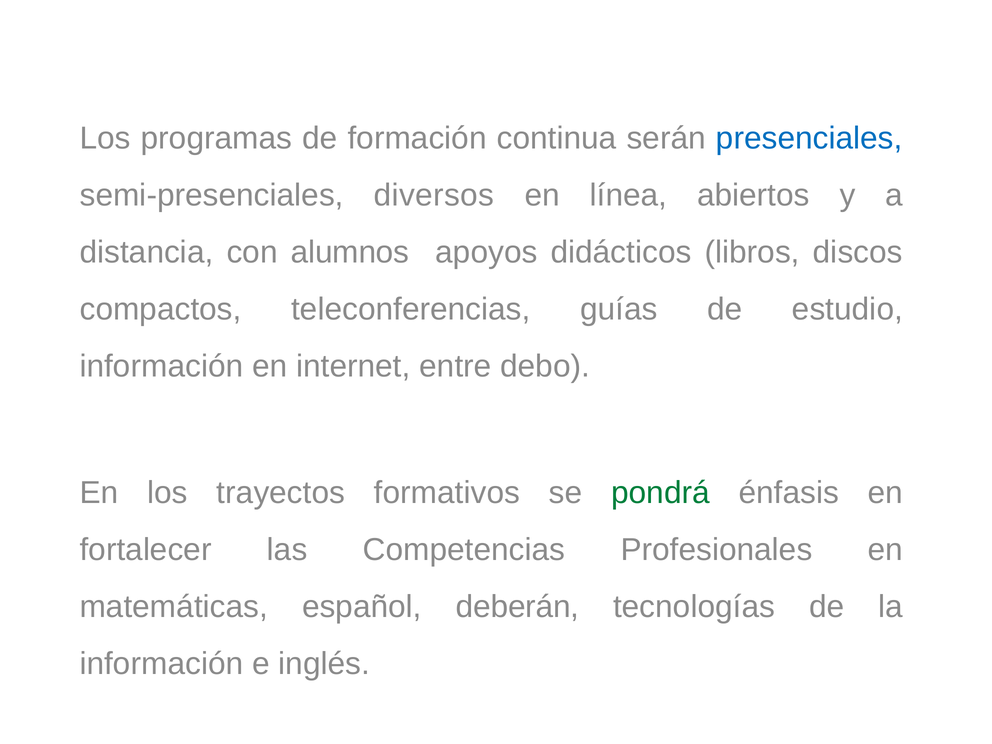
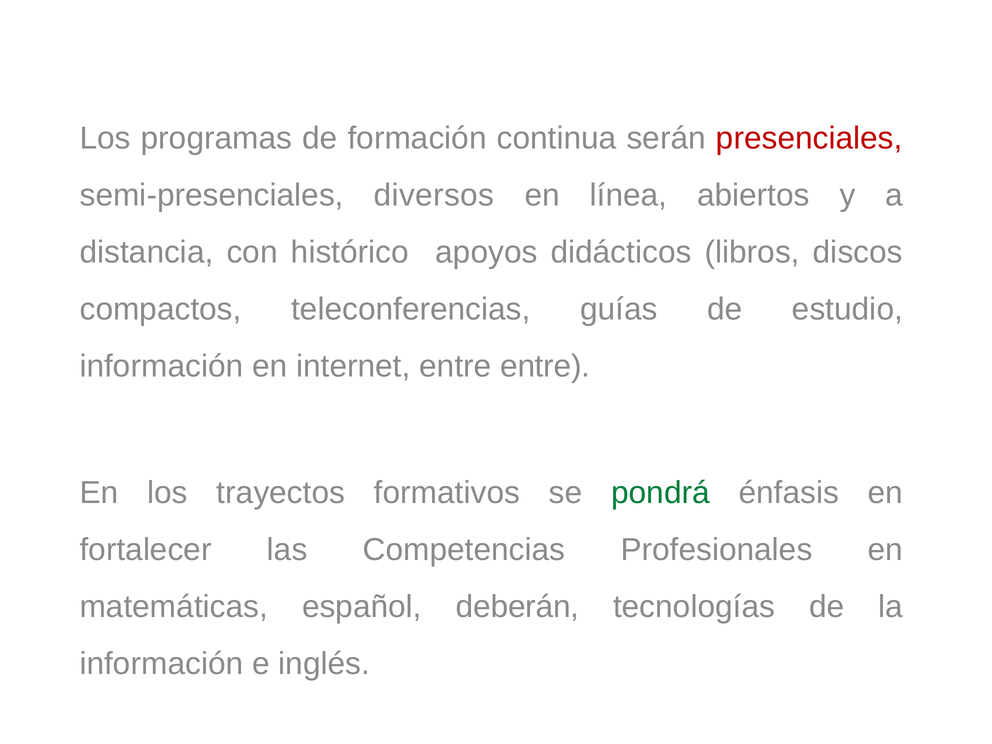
presenciales colour: blue -> red (809, 138)
alumnos: alumnos -> histórico (350, 252)
entre debo: debo -> entre (545, 366)
